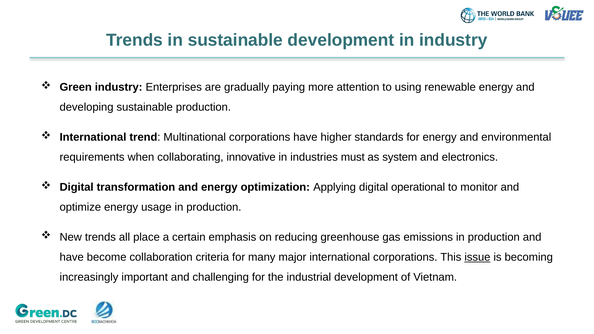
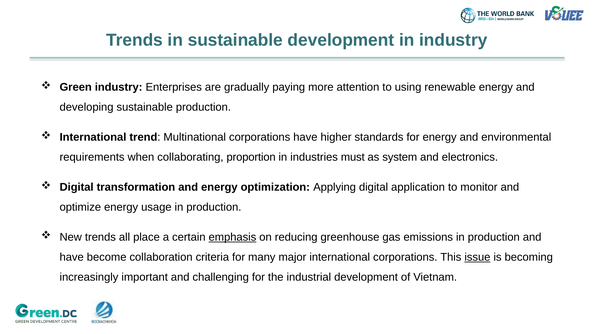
innovative: innovative -> proportion (251, 157)
operational: operational -> application (418, 187)
emphasis underline: none -> present (232, 237)
